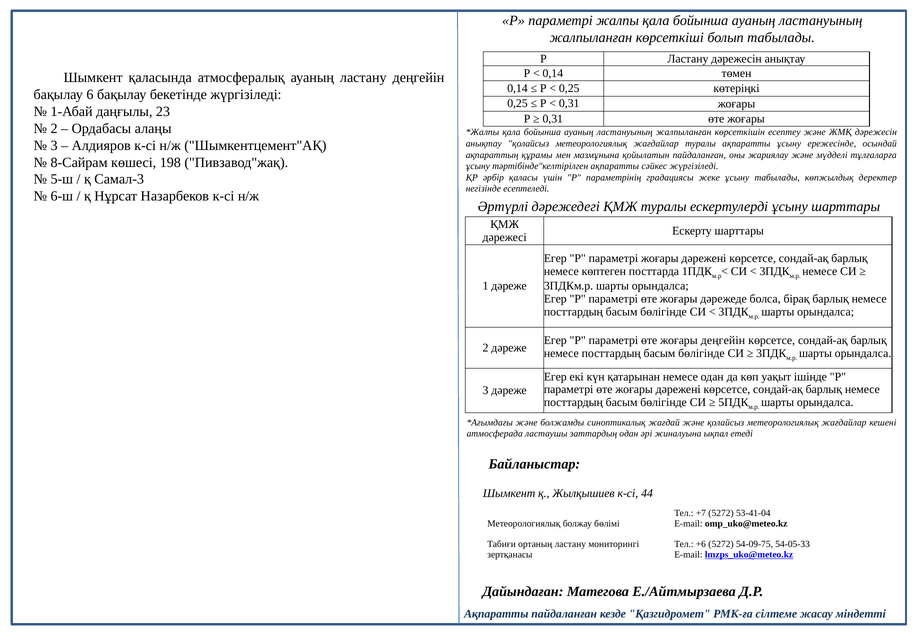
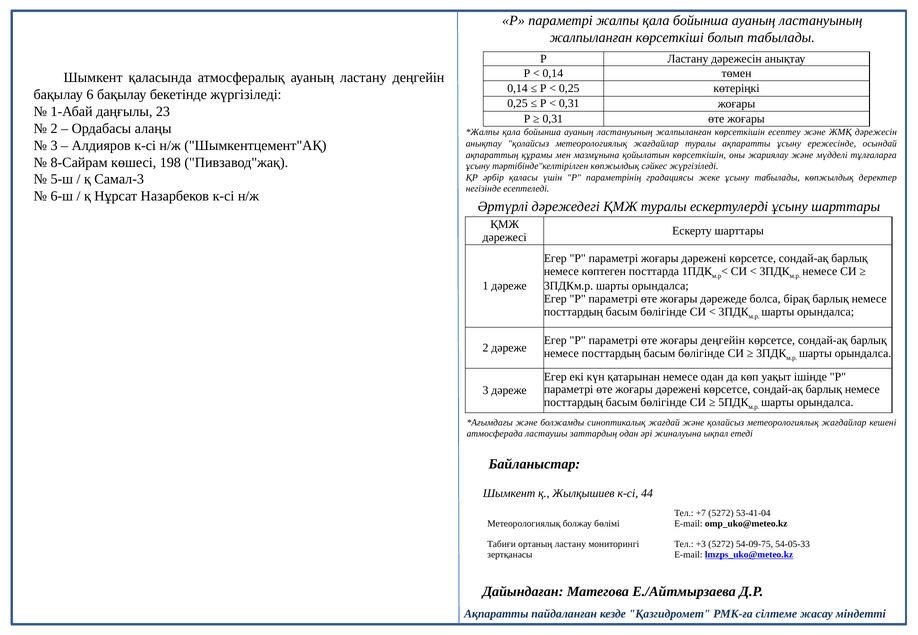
қойылатын пайдаланған: пайдаланған -> көрсеткішін (699, 155)
тәртібінде"келтірілген ақпаратты: ақпаратты -> көпжылдық (615, 166)
+6: +6 -> +3 (701, 545)
